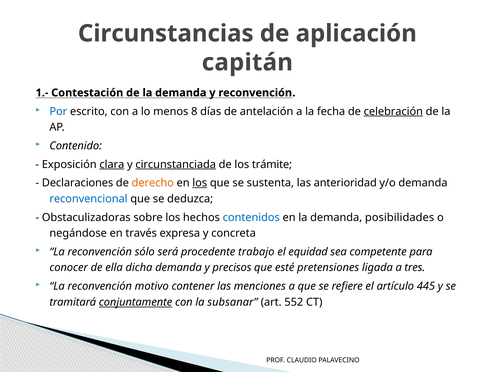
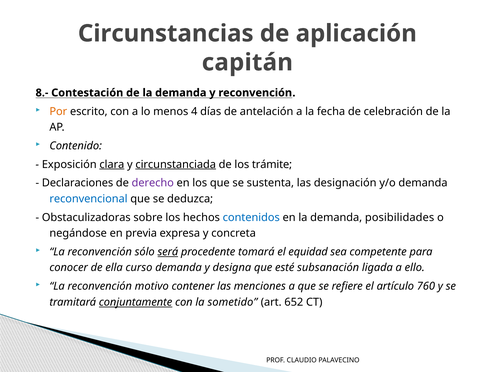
1.-: 1.- -> 8.- (42, 93)
Por colour: blue -> orange (58, 111)
8: 8 -> 4 (194, 111)
celebración underline: present -> none (393, 111)
derecho colour: orange -> purple (153, 183)
los underline: present -> none (200, 183)
anterioridad: anterioridad -> designación (345, 183)
través: través -> previa (141, 233)
será underline: none -> present (168, 251)
trabajo: trabajo -> tomará (256, 251)
dicha: dicha -> curso (139, 267)
precisos: precisos -> designa (232, 267)
pretensiones: pretensiones -> subsanación (328, 267)
tres: tres -> ello (415, 267)
445: 445 -> 760 (426, 286)
subsanar: subsanar -> sometido (232, 301)
552: 552 -> 652 (294, 301)
